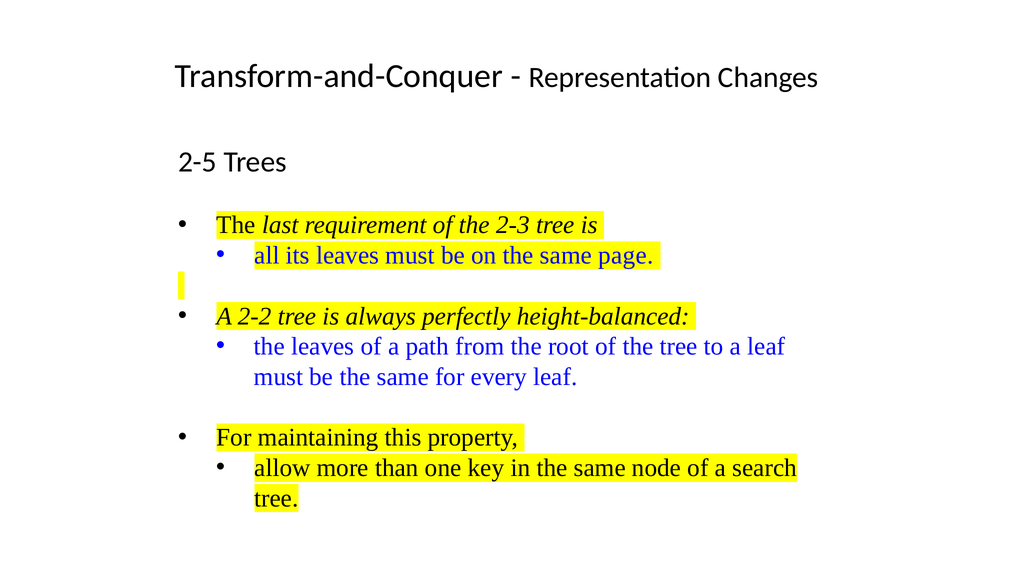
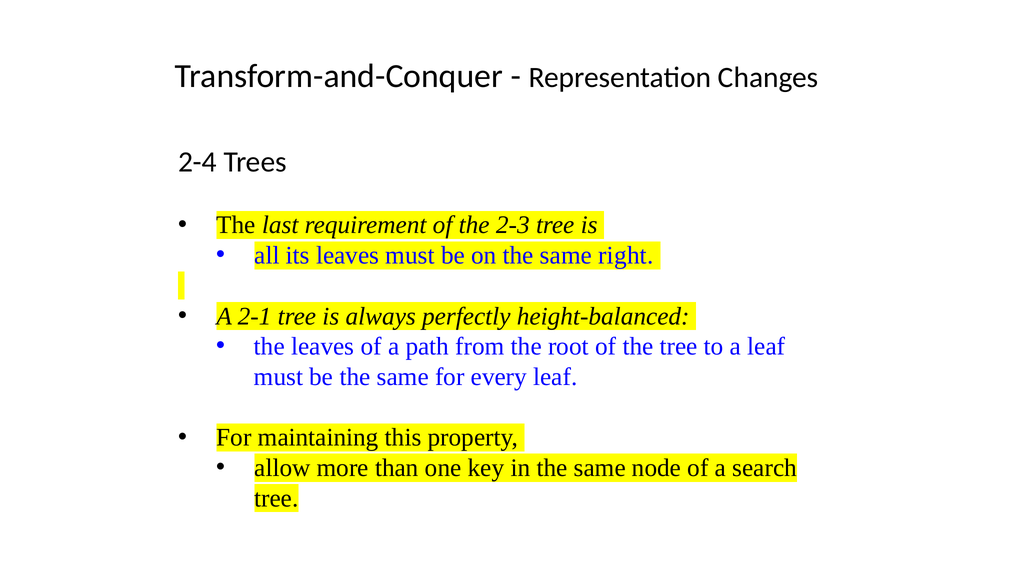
2-5: 2-5 -> 2-4 (198, 162)
page: page -> right (626, 256)
2-2: 2-2 -> 2-1 (255, 316)
